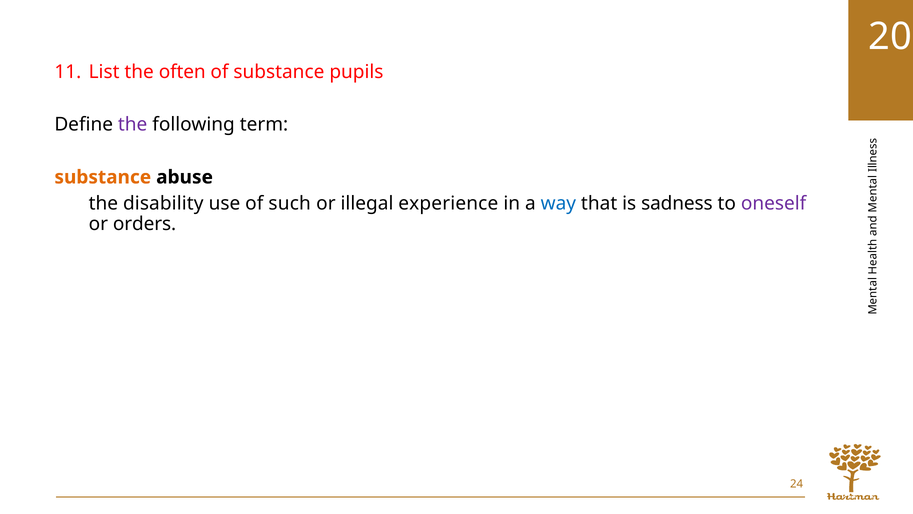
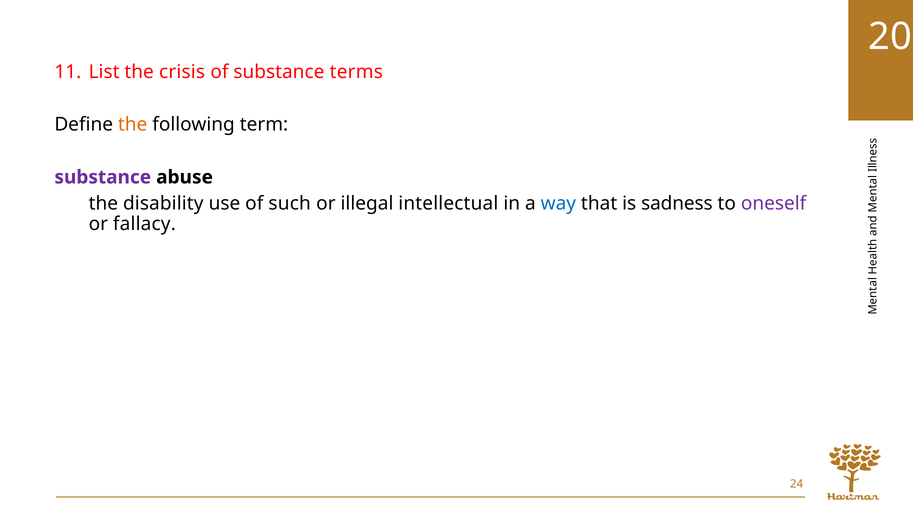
often: often -> crisis (182, 72)
pupils: pupils -> terms (356, 72)
the colour: purple -> orange (133, 125)
substance colour: orange -> purple (103, 177)
experience: experience -> intellectual (448, 203)
orders: orders -> fallacy (144, 224)
